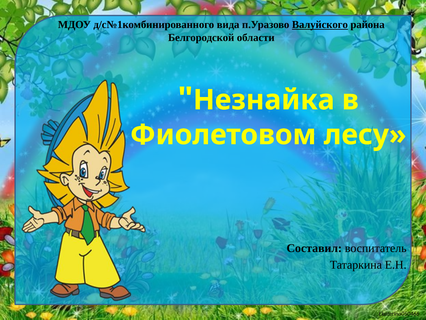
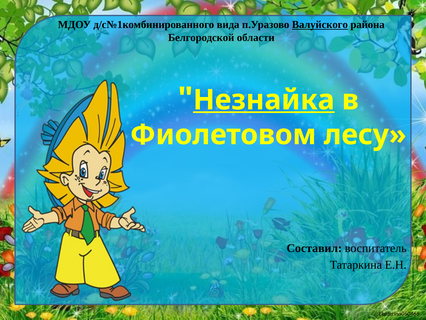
Незнайка underline: none -> present (264, 100)
